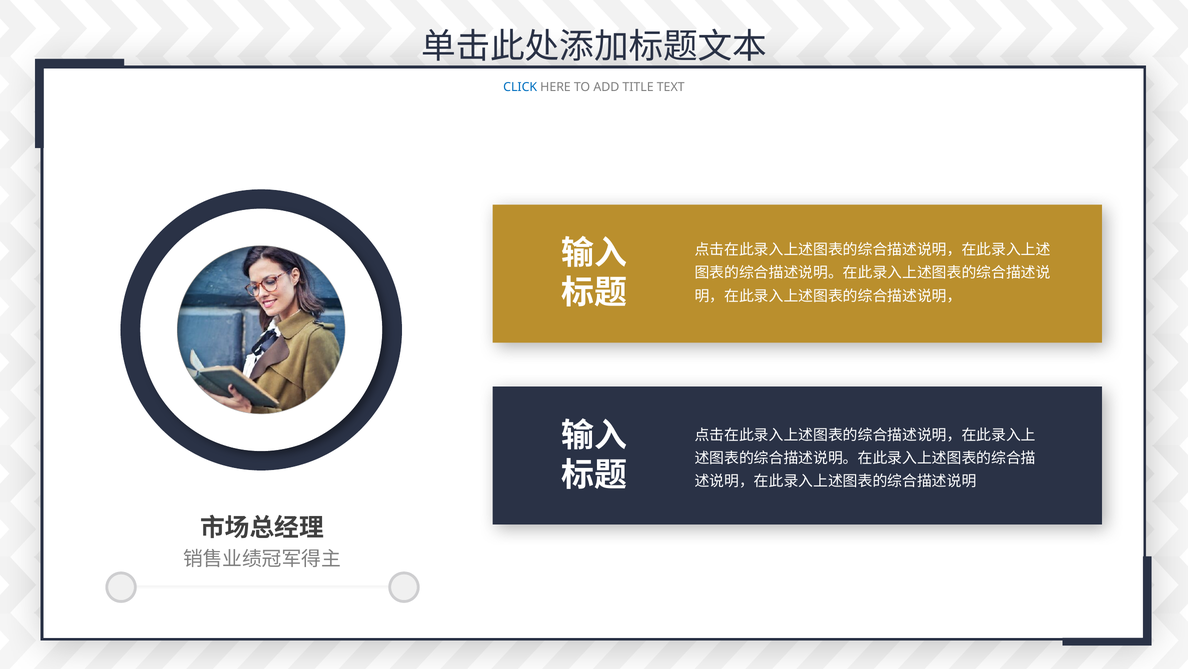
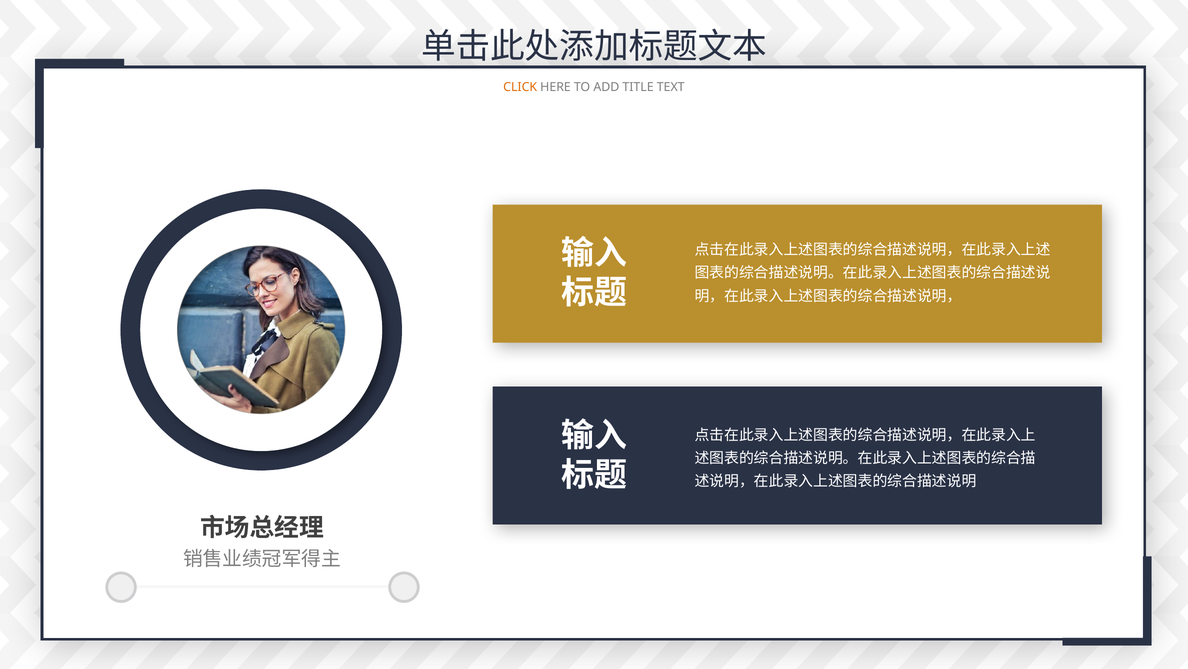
CLICK colour: blue -> orange (520, 87)
